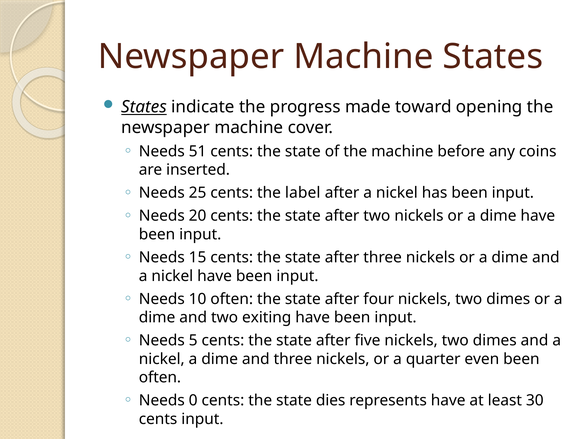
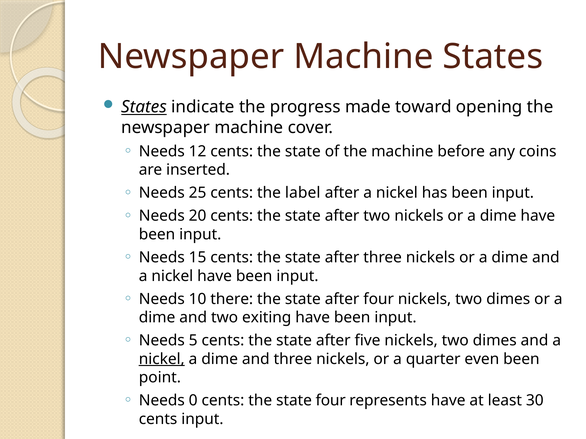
51: 51 -> 12 (198, 152)
10 often: often -> there (232, 299)
nickel underline: none -> present (162, 359)
often: often -> point (160, 378)
state dies: dies -> four (331, 401)
